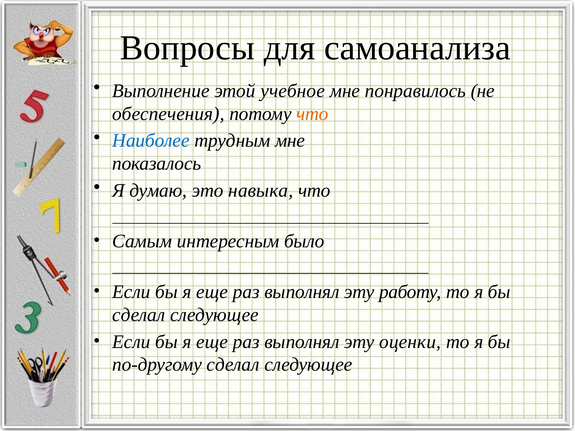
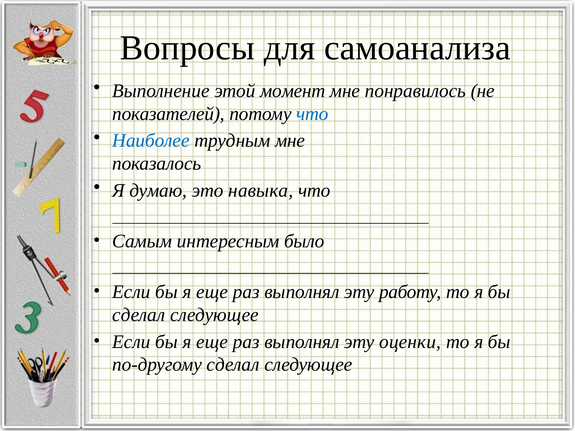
учебное: учебное -> момент (293, 91)
обеспечения: обеспечения -> показателей (169, 114)
что colour: orange -> blue (312, 114)
